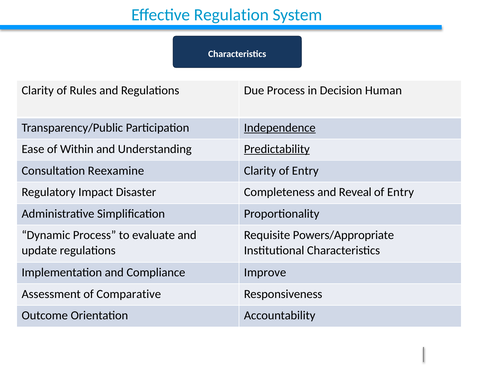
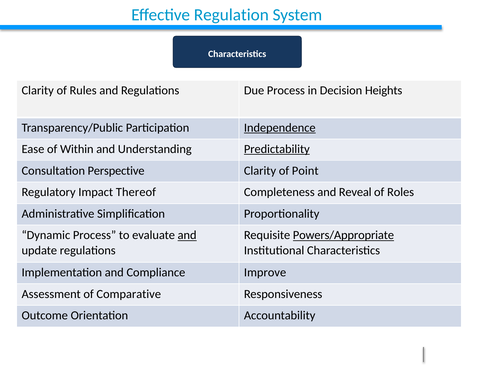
Human: Human -> Heights (384, 91)
Reexamine: Reexamine -> Perspective (116, 171)
Clarity of Entry: Entry -> Point (305, 171)
Disaster: Disaster -> Thereof (136, 192)
Entry: Entry -> Roles (401, 192)
and underline: none -> present (187, 236)
Powers/Appropriate underline: none -> present (343, 236)
